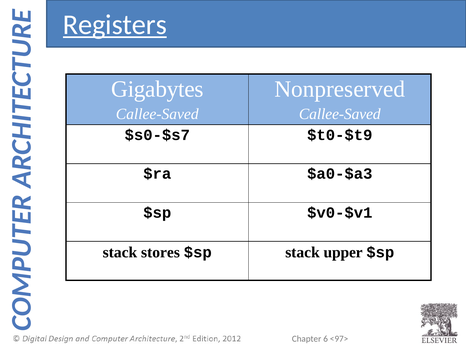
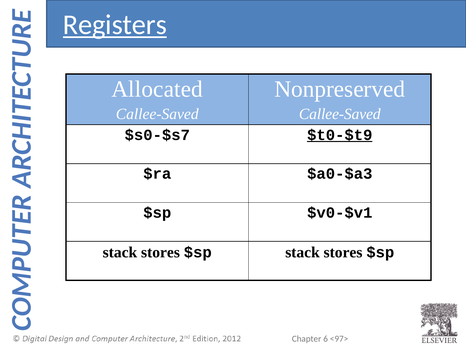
Gigabytes: Gigabytes -> Allocated (157, 89)
$t0-$t9 underline: none -> present (340, 135)
$sp stack upper: upper -> stores (343, 252)
